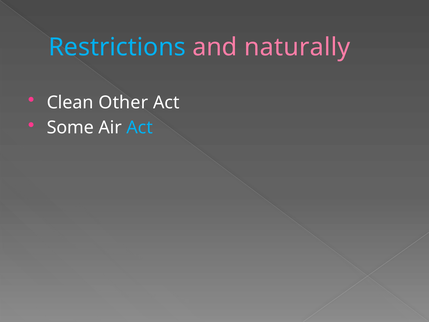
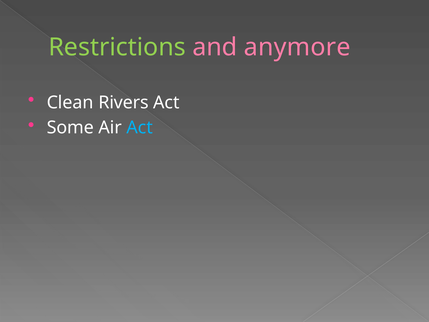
Restrictions colour: light blue -> light green (117, 47)
naturally: naturally -> anymore (297, 47)
Other: Other -> Rivers (123, 102)
